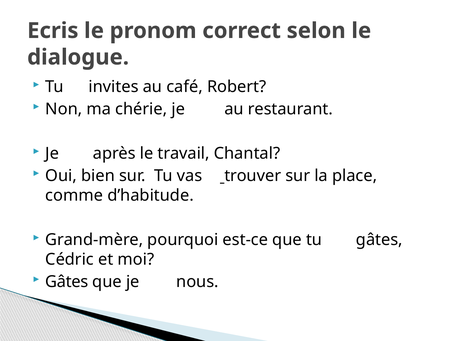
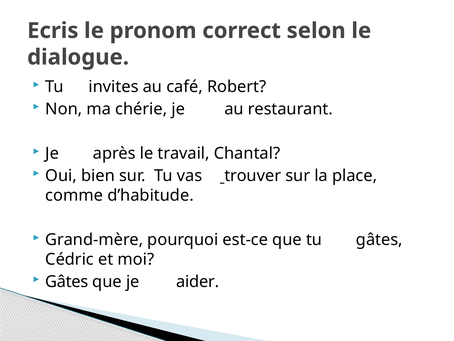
nous: nous -> aider (198, 281)
